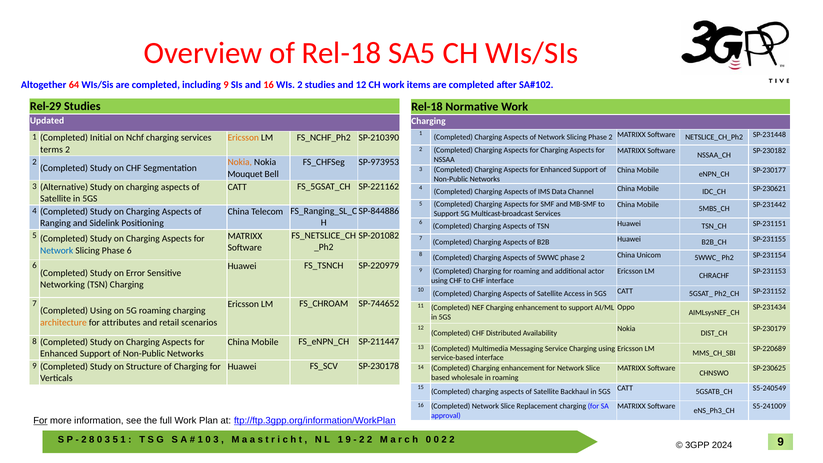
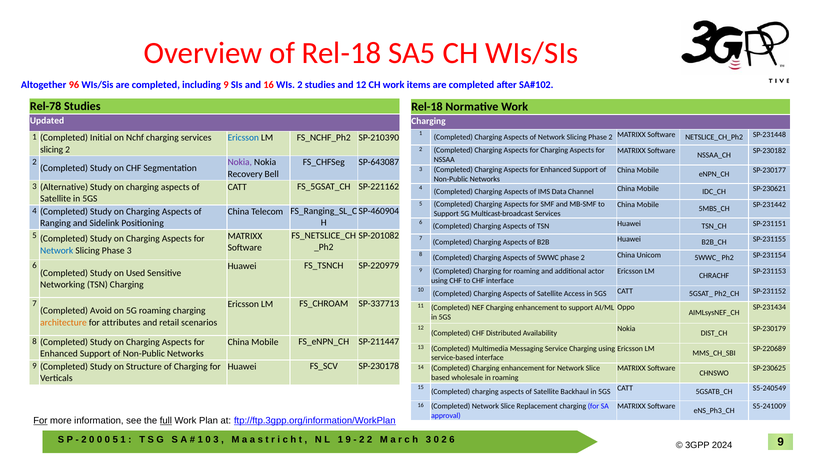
64: 64 -> 96 (74, 85)
Rel-29: Rel-29 -> Rel-78 (46, 106)
Ericsson colour: orange -> blue (243, 138)
terms: terms -> slicing (52, 149)
SP-973953: SP-973953 -> SP-643087 (379, 162)
Nokia colour: orange -> purple (240, 162)
Mouquet: Mouquet -> Recovery (245, 174)
SP-844886: SP-844886 -> SP-460904 (379, 211)
Phase 6: 6 -> 3 (129, 250)
Error: Error -> Used (136, 273)
SP-744652: SP-744652 -> SP-337713 (379, 304)
Completed Using: Using -> Avoid (101, 311)
full underline: none -> present (166, 421)
2 8: 8 -> 0 (92, 440)
3: 3 -> 0 (107, 440)
0: 0 -> 3 (428, 440)
2: 2 -> 6 (452, 440)
